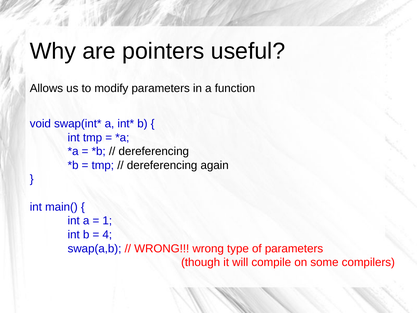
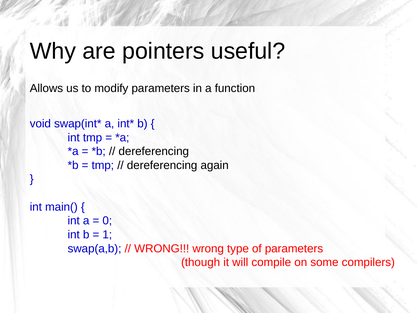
1: 1 -> 0 (107, 221)
4: 4 -> 1 (107, 234)
